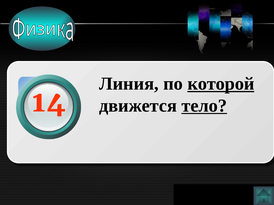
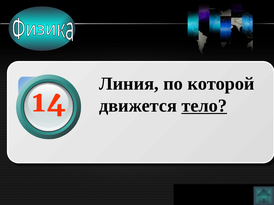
которой underline: present -> none (221, 84)
